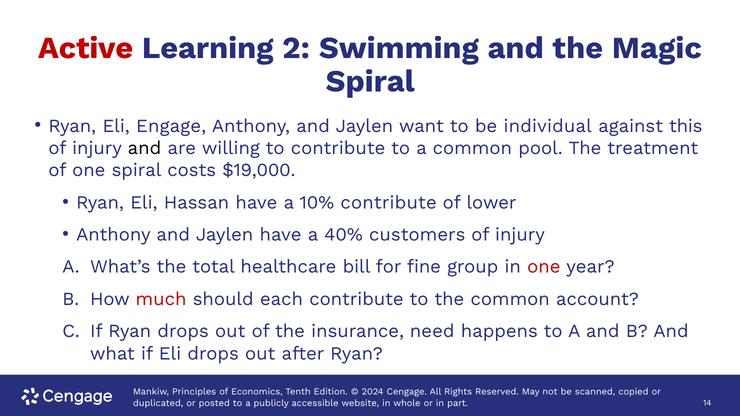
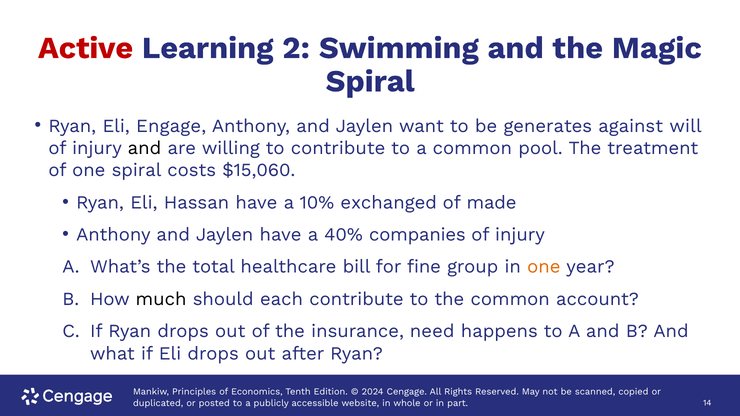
individual: individual -> generates (548, 126)
this: this -> will (686, 126)
$19,000: $19,000 -> $15,060 (259, 170)
10% contribute: contribute -> exchanged (389, 203)
lower: lower -> made (491, 203)
customers: customers -> companies (417, 235)
one colour: red -> orange (544, 267)
much colour: red -> black (161, 299)
